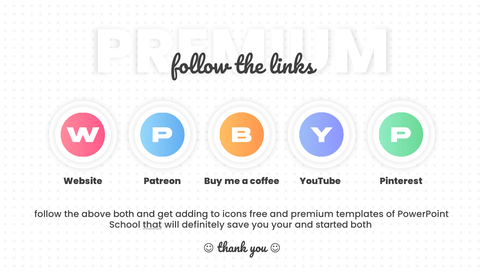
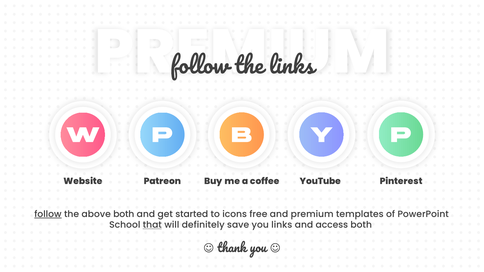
follow underline: none -> present (48, 214)
adding: adding -> started (192, 214)
your: your -> links (282, 225)
started: started -> access (332, 225)
